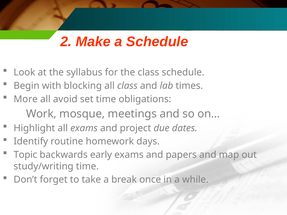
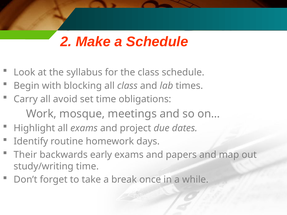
More: More -> Carry (26, 99)
Topic: Topic -> Their (25, 155)
